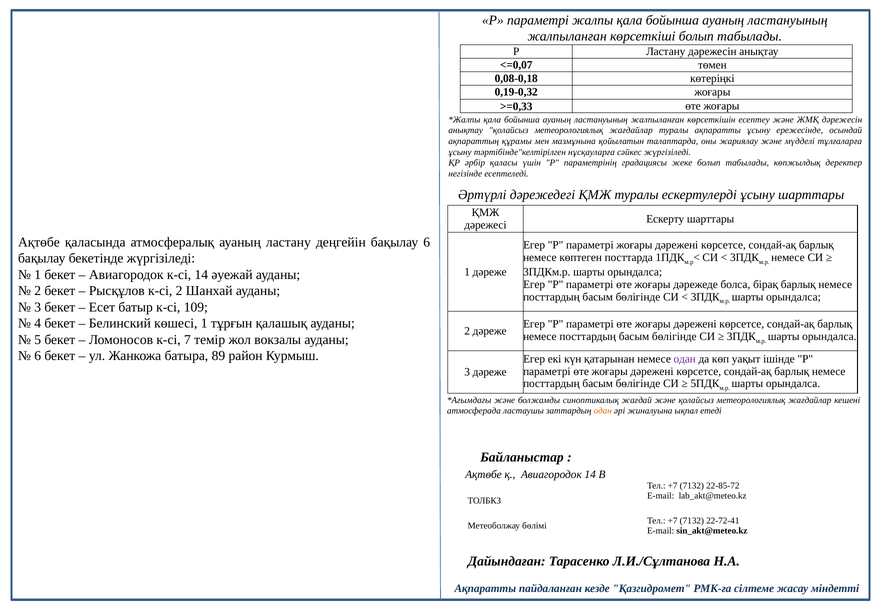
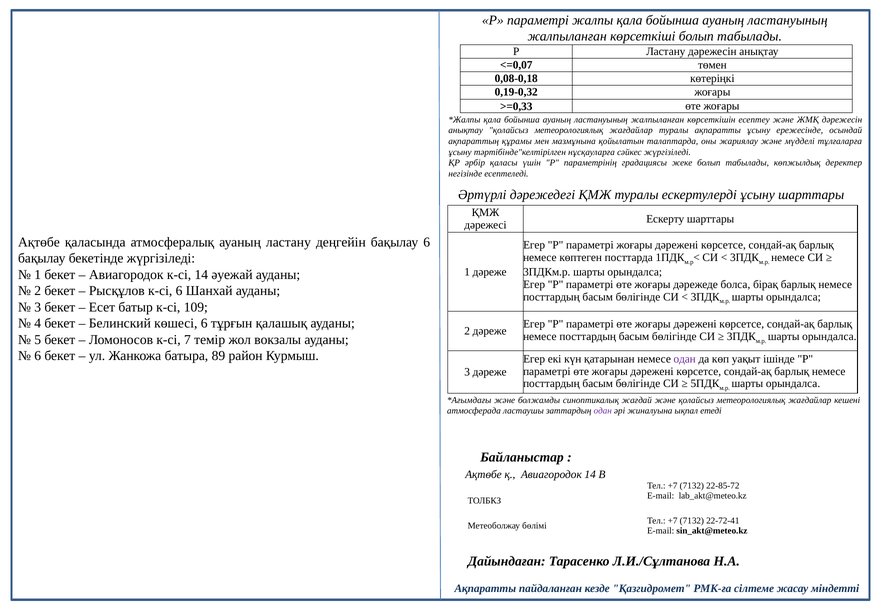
к-сі 2: 2 -> 6 (179, 291)
көшесі 1: 1 -> 6 (204, 323)
одан colour: orange -> purple (603, 411)
